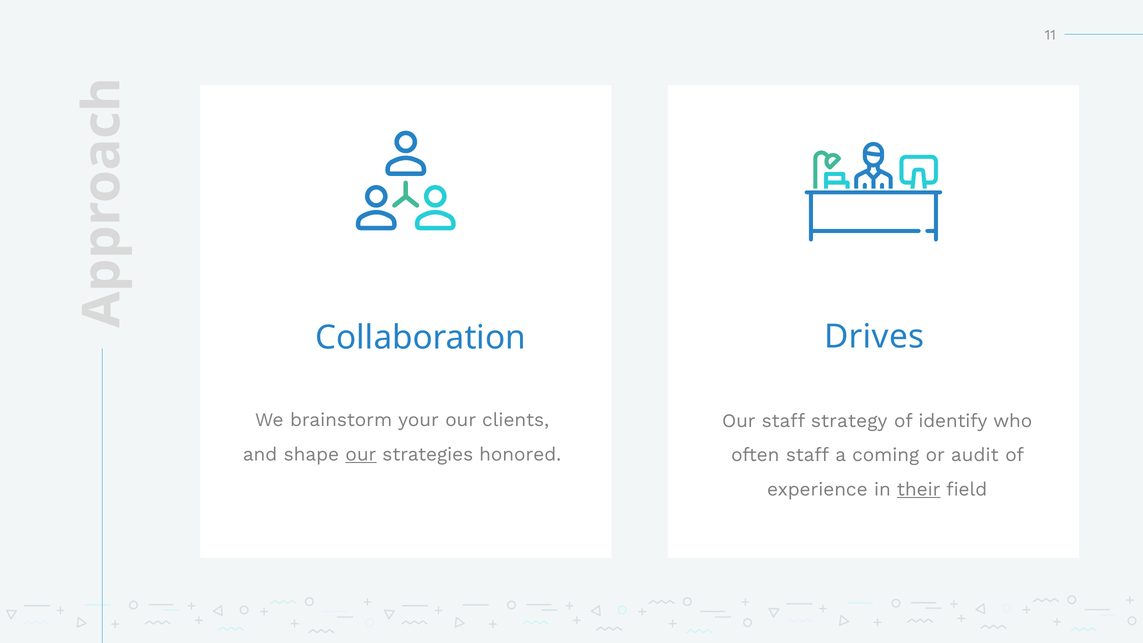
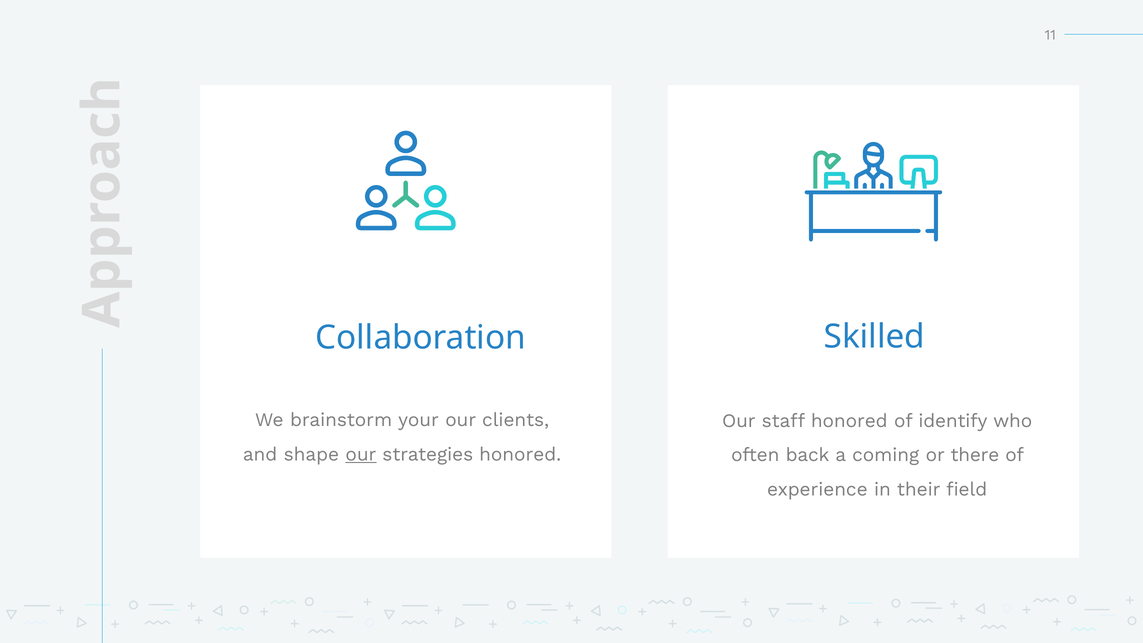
Drives: Drives -> Skilled (874, 337)
staff strategy: strategy -> honored (849, 421)
often staff: staff -> back (808, 455)
audit: audit -> there (975, 455)
their underline: present -> none (919, 489)
